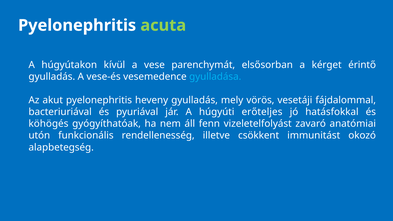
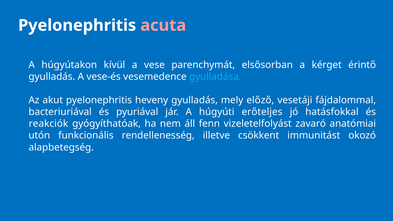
acuta colour: light green -> pink (163, 25)
vörös: vörös -> előző (260, 100)
köhögés: köhögés -> reakciók (48, 124)
